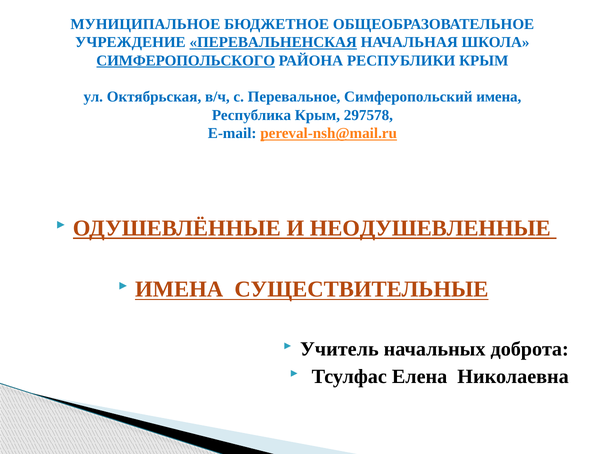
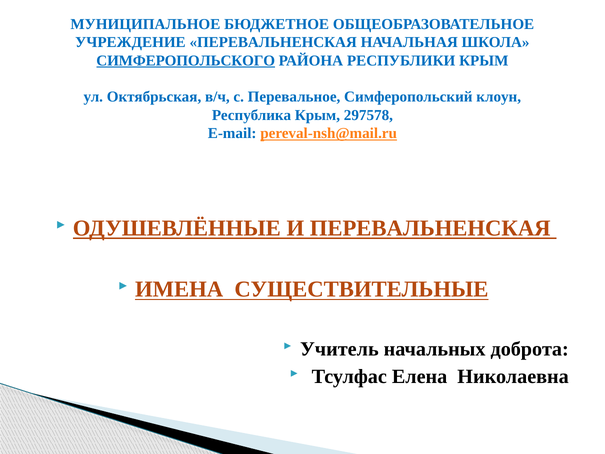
ПЕРЕВАЛЬНЕНСКАЯ underline: present -> none (273, 42)
Симферопольский имена: имена -> клоун (499, 97)
И НЕОДУШЕВЛЕННЫЕ: НЕОДУШЕВЛЕННЫЕ -> ПЕРЕВАЛЬНЕНСКАЯ (430, 228)
